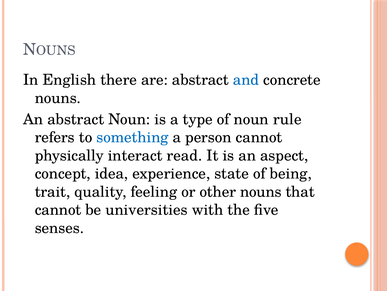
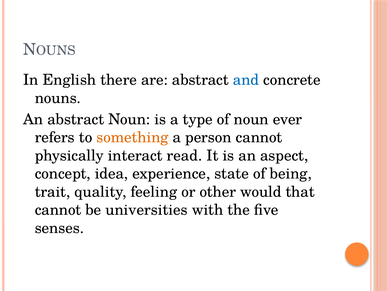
rule: rule -> ever (287, 119)
something colour: blue -> orange (132, 137)
other nouns: nouns -> would (261, 191)
